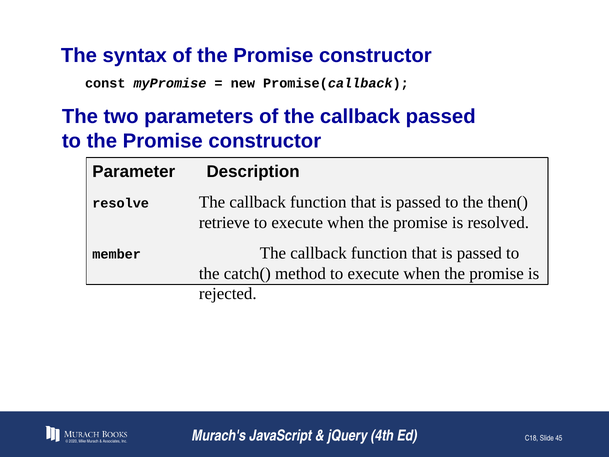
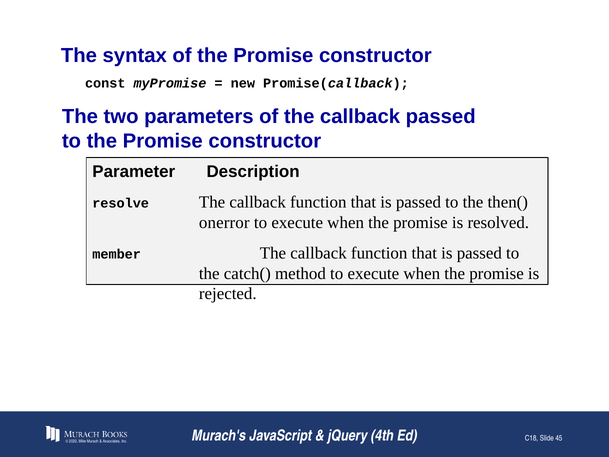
retrieve: retrieve -> onerror (224, 223)
